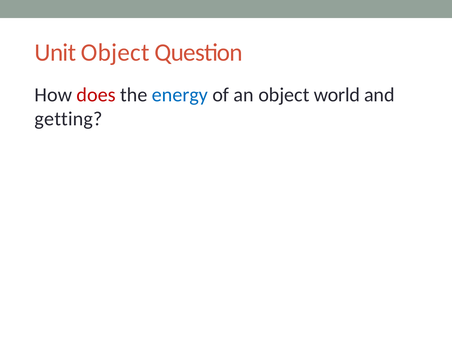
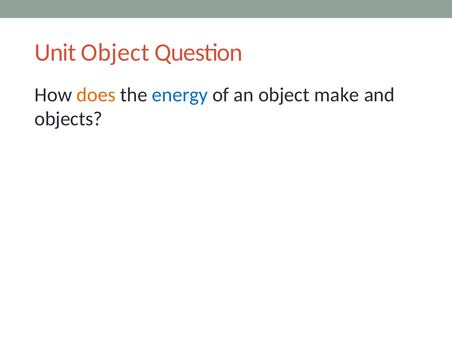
does colour: red -> orange (96, 95)
world: world -> make (337, 95)
getting: getting -> objects (69, 119)
